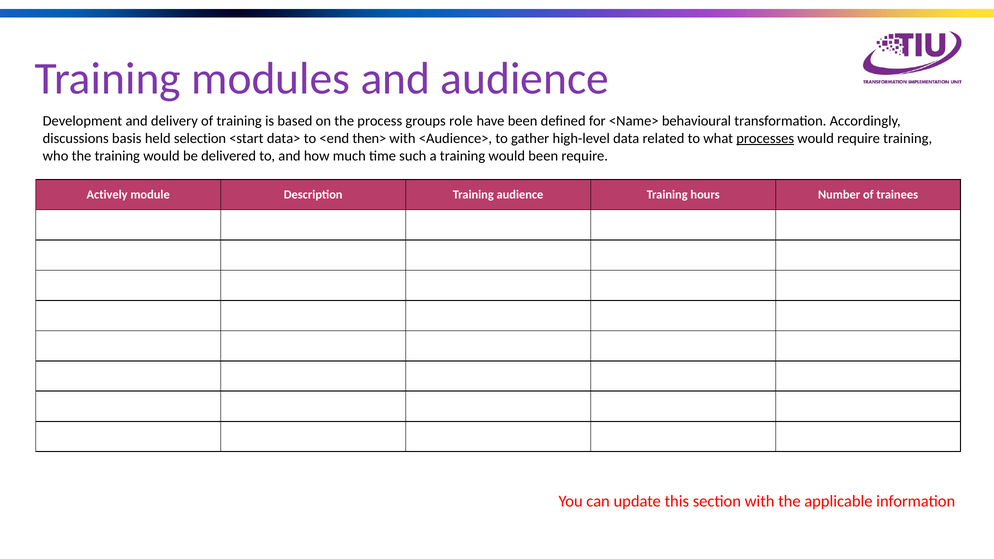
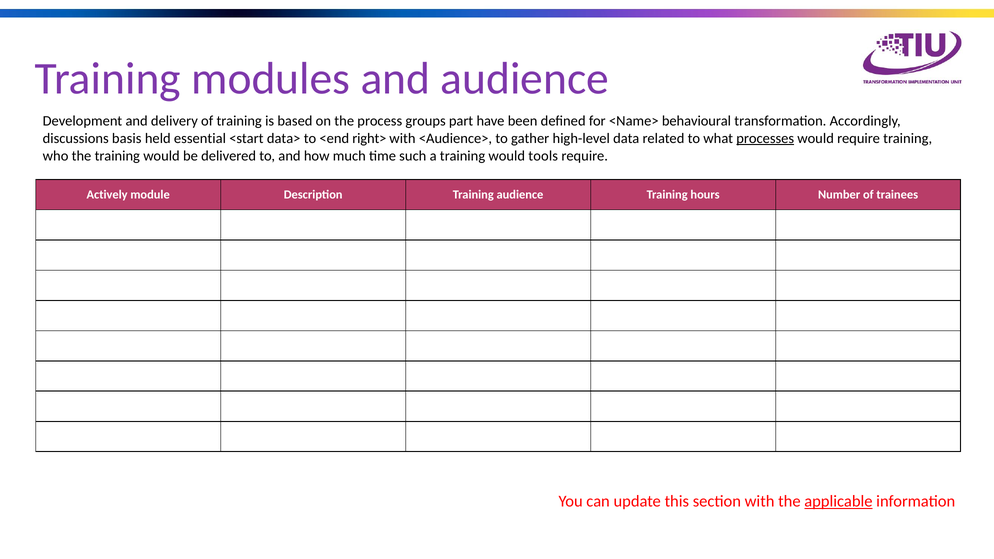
role: role -> part (461, 121)
selection: selection -> essential (200, 138)
then>: then> -> right> (369, 138)
would been: been -> tools (543, 156)
applicable underline: none -> present (838, 502)
